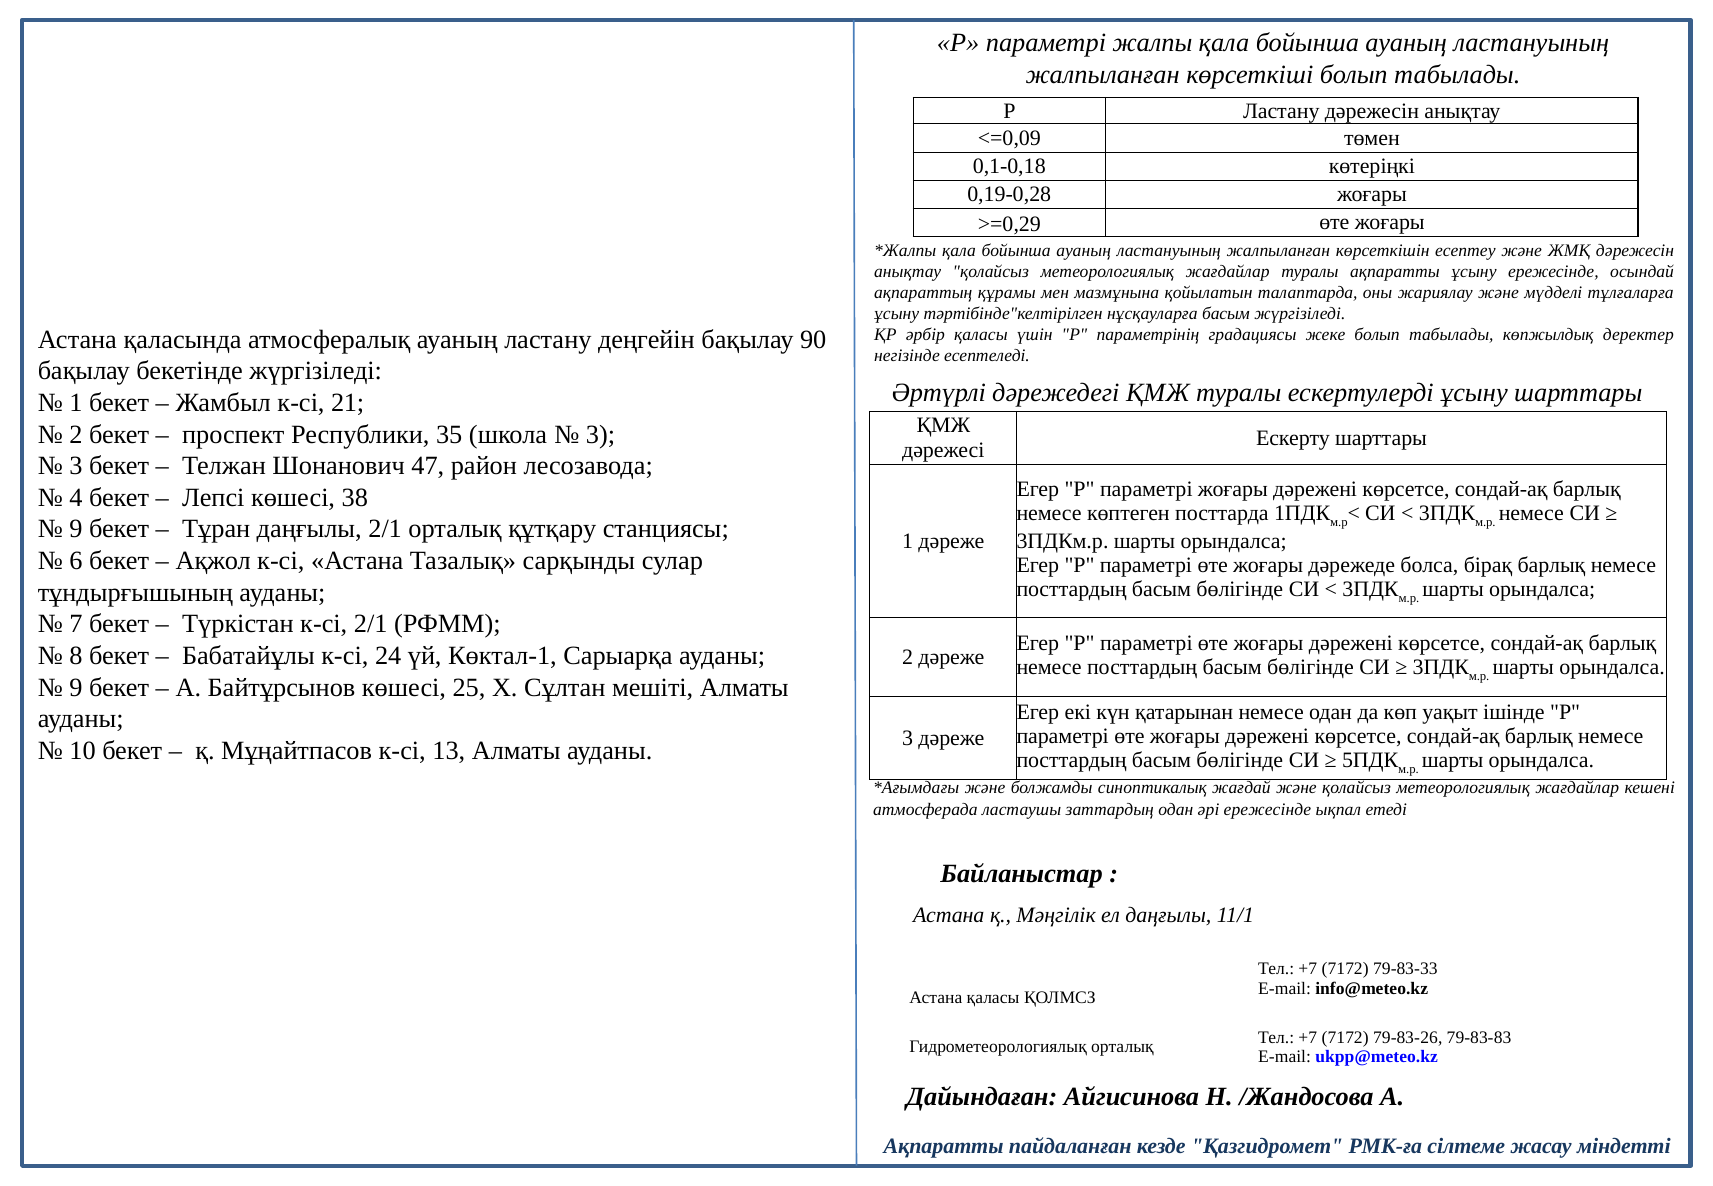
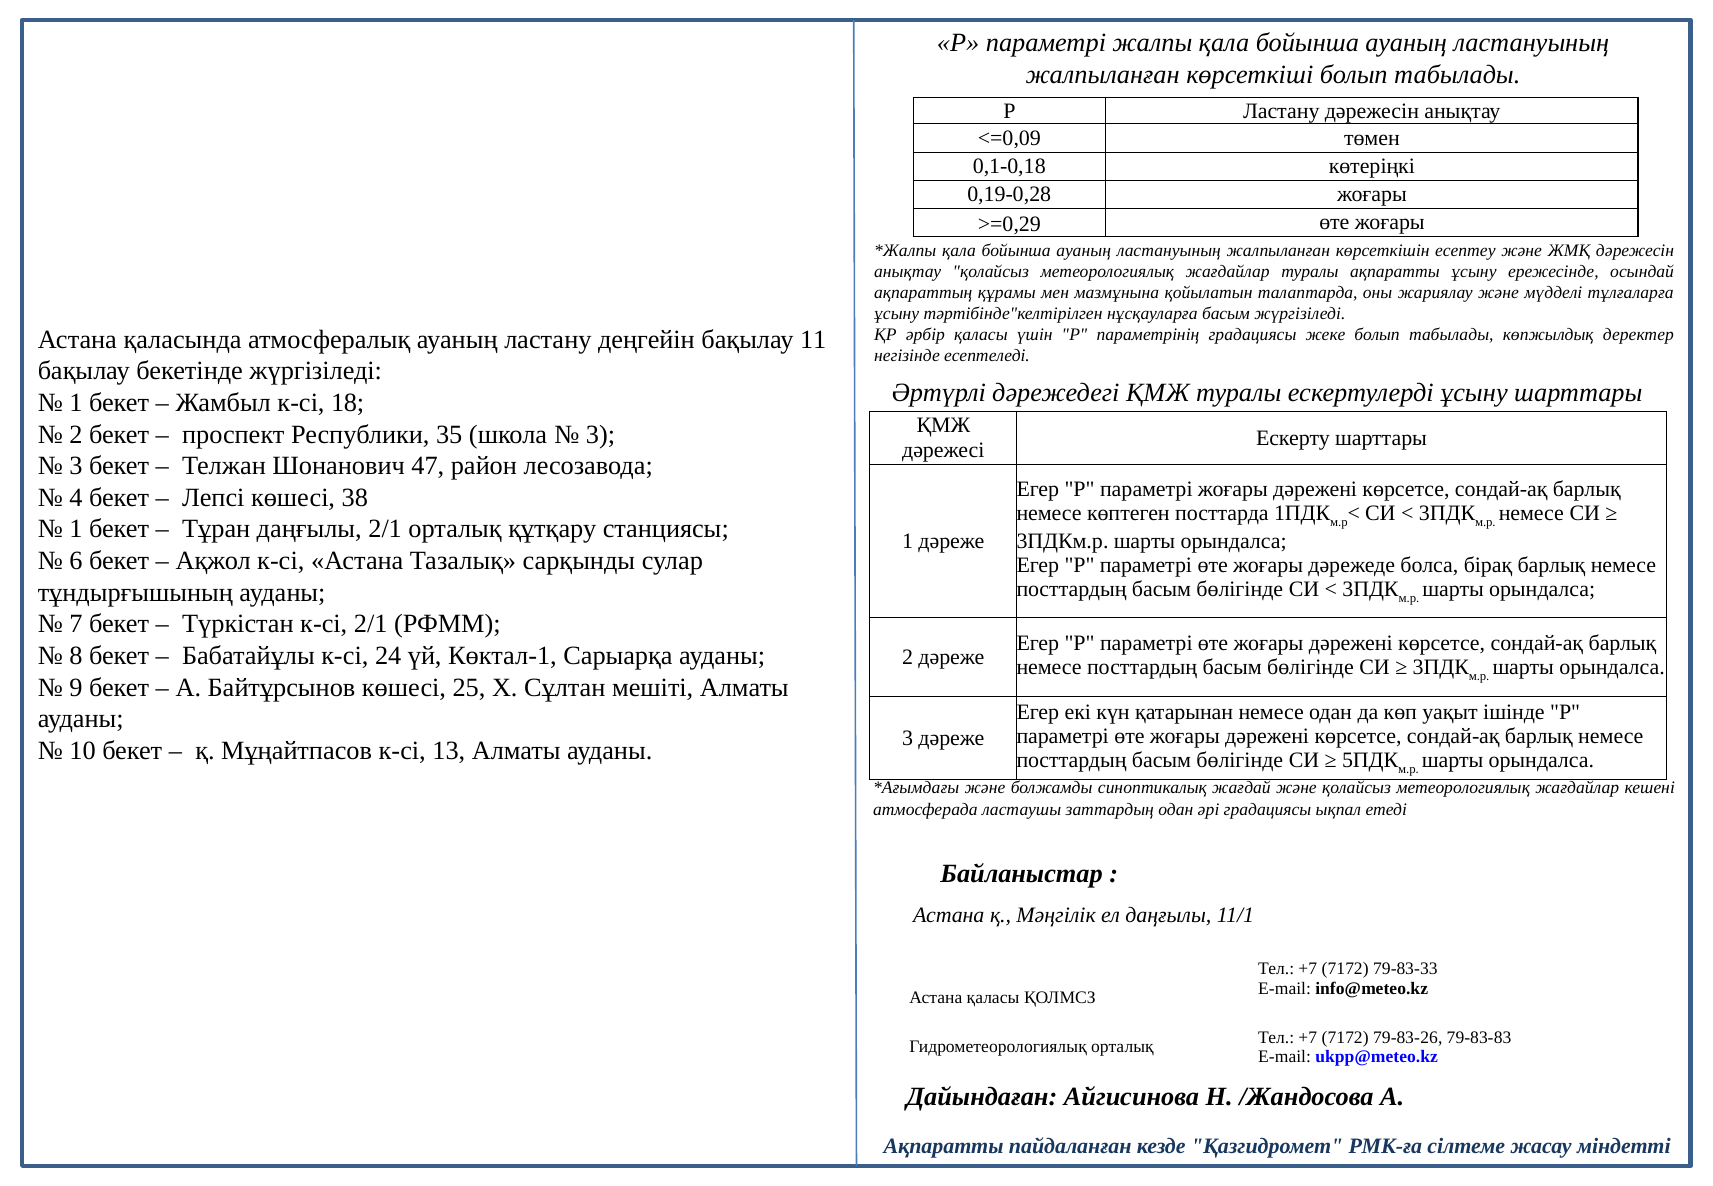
90: 90 -> 11 (813, 339)
21: 21 -> 18 (348, 403)
9: 9 -> 1 (76, 529)
әрі ережесінде: ережесінде -> градациясы (1267, 809)
